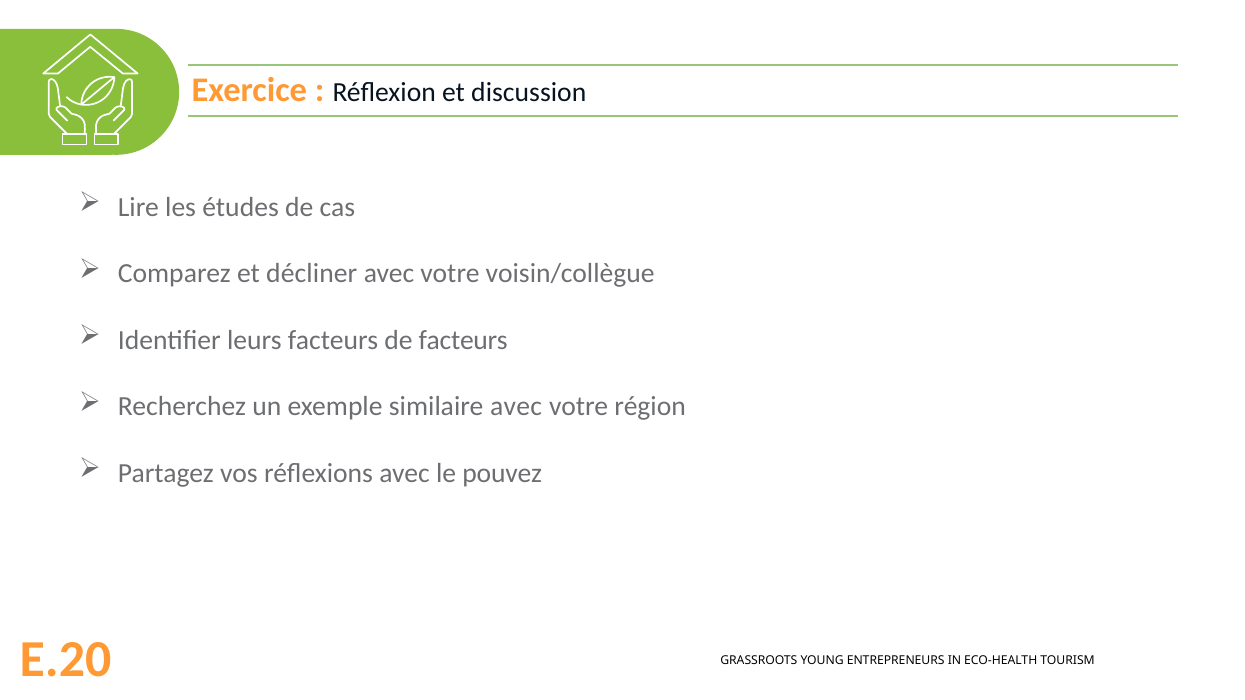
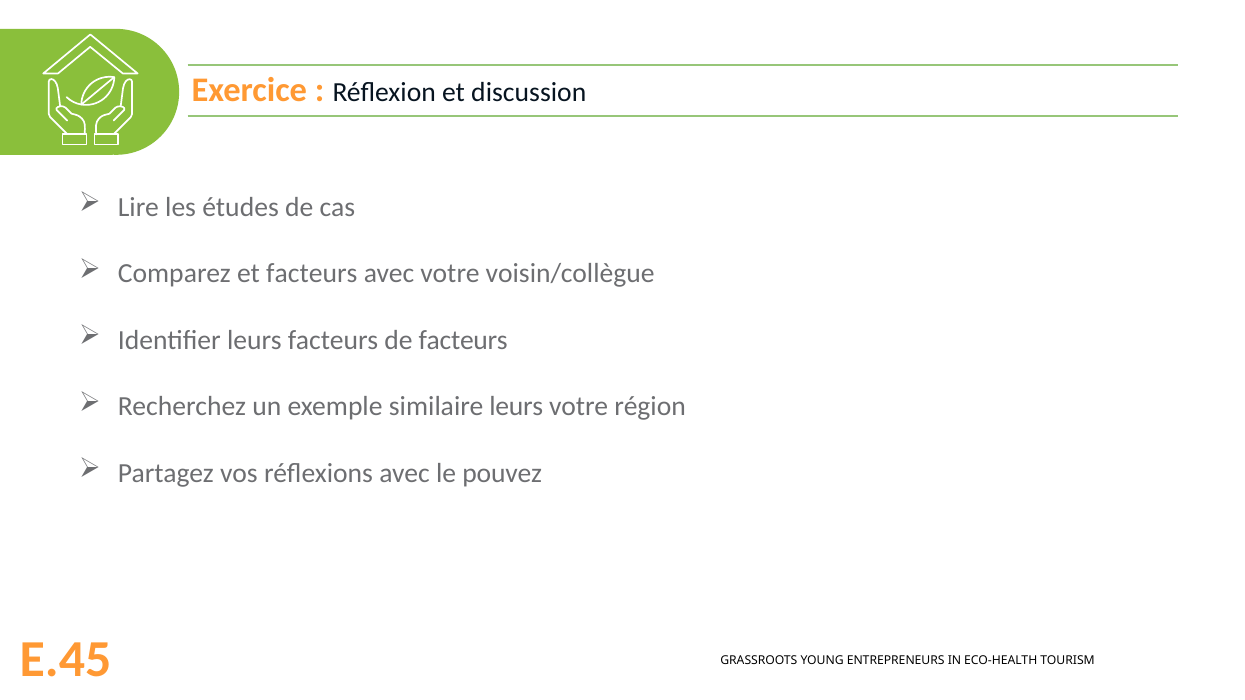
et décliner: décliner -> facteurs (312, 274)
similaire avec: avec -> leurs (516, 407)
E.20: E.20 -> E.45 (65, 660)
